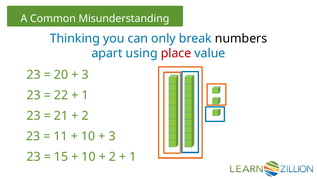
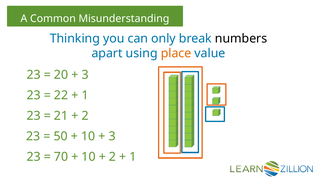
place colour: red -> orange (176, 53)
11: 11 -> 50 (61, 136)
15: 15 -> 70 (61, 156)
